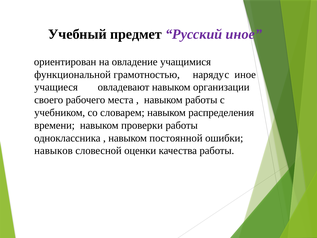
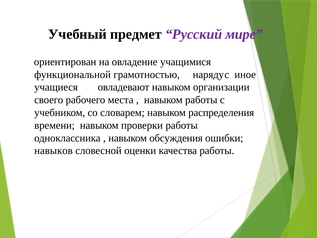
Русский иное: иное -> мире (244, 34)
постоянной: постоянной -> обсуждения (176, 138)
